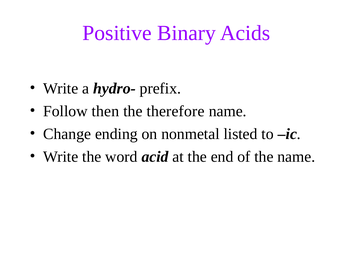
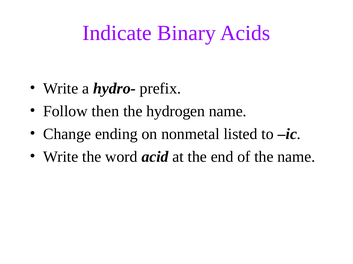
Positive: Positive -> Indicate (117, 33)
therefore: therefore -> hydrogen (176, 112)
